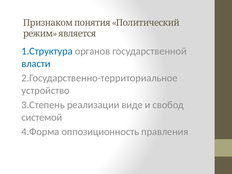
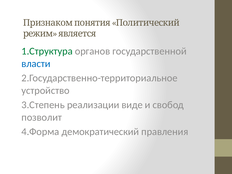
1.Структура colour: blue -> green (47, 51)
системой: системой -> позволит (42, 117)
оппозиционность: оппозиционность -> демократический (100, 132)
